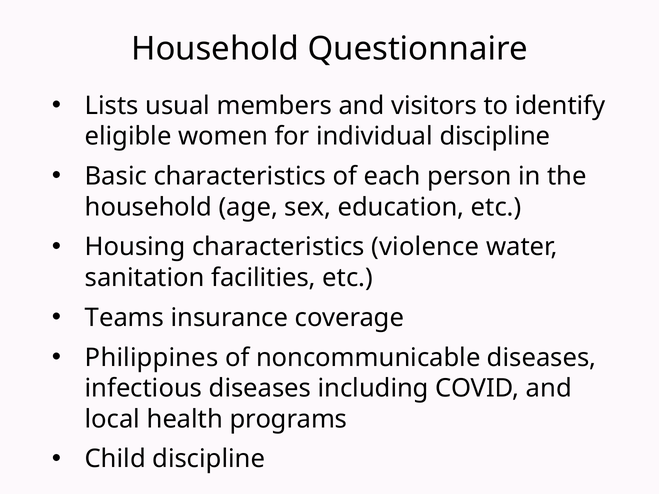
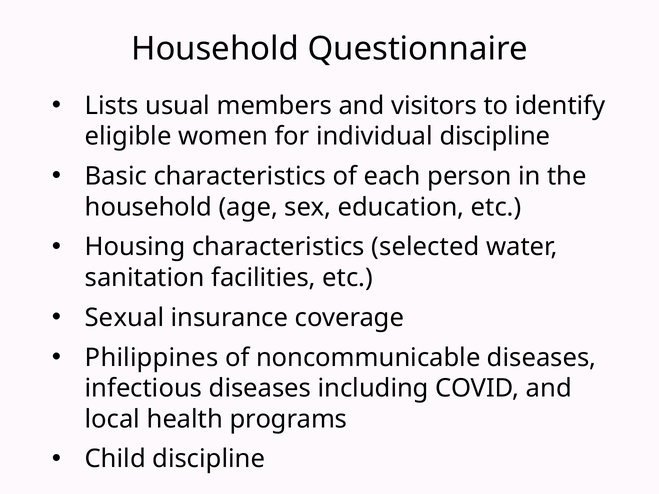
violence: violence -> selected (425, 247)
Teams: Teams -> Sexual (124, 318)
